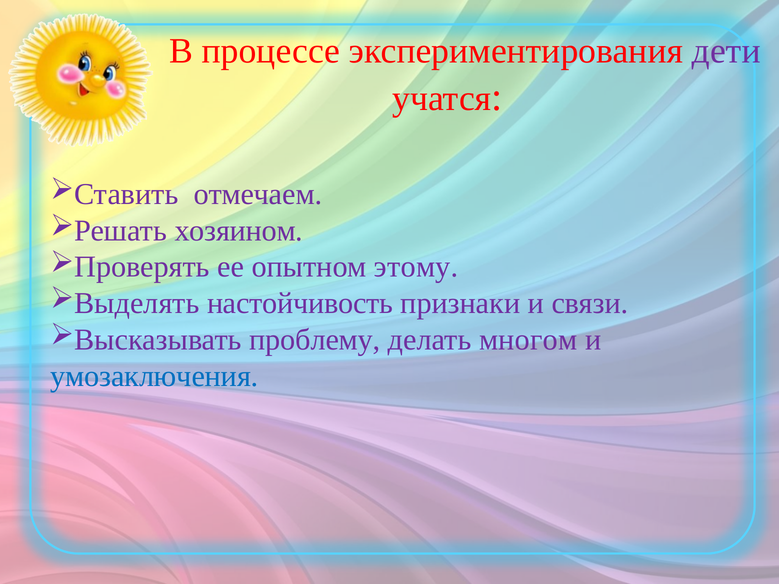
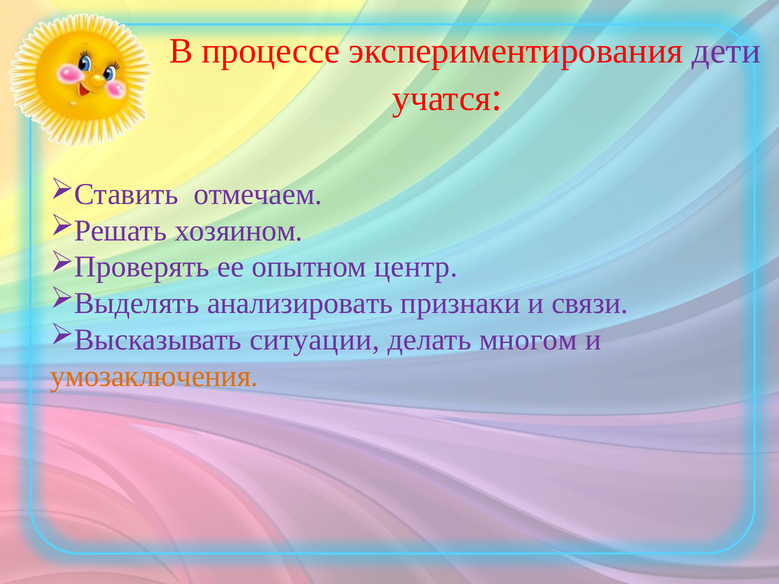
этому: этому -> центр (416, 267)
настойчивость: настойчивость -> анализировать (300, 303)
проблему: проблему -> ситуации (315, 340)
умозаключения colour: blue -> orange (154, 376)
